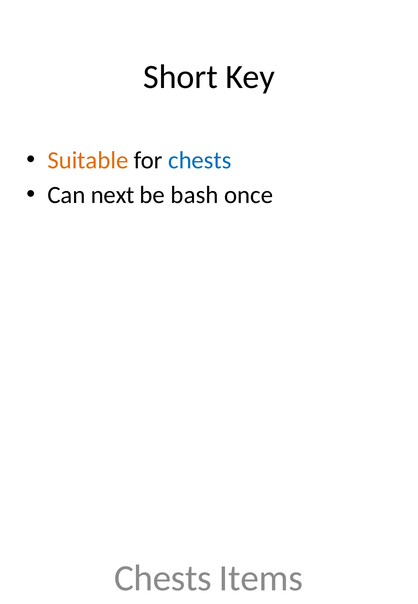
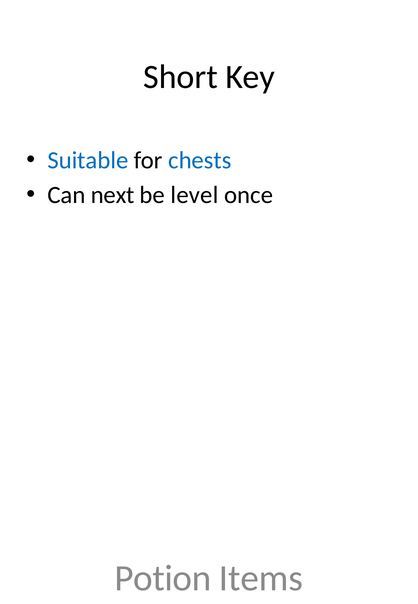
Suitable colour: orange -> blue (88, 160)
bash: bash -> level (194, 195)
Chests: Chests -> Potion (163, 578)
